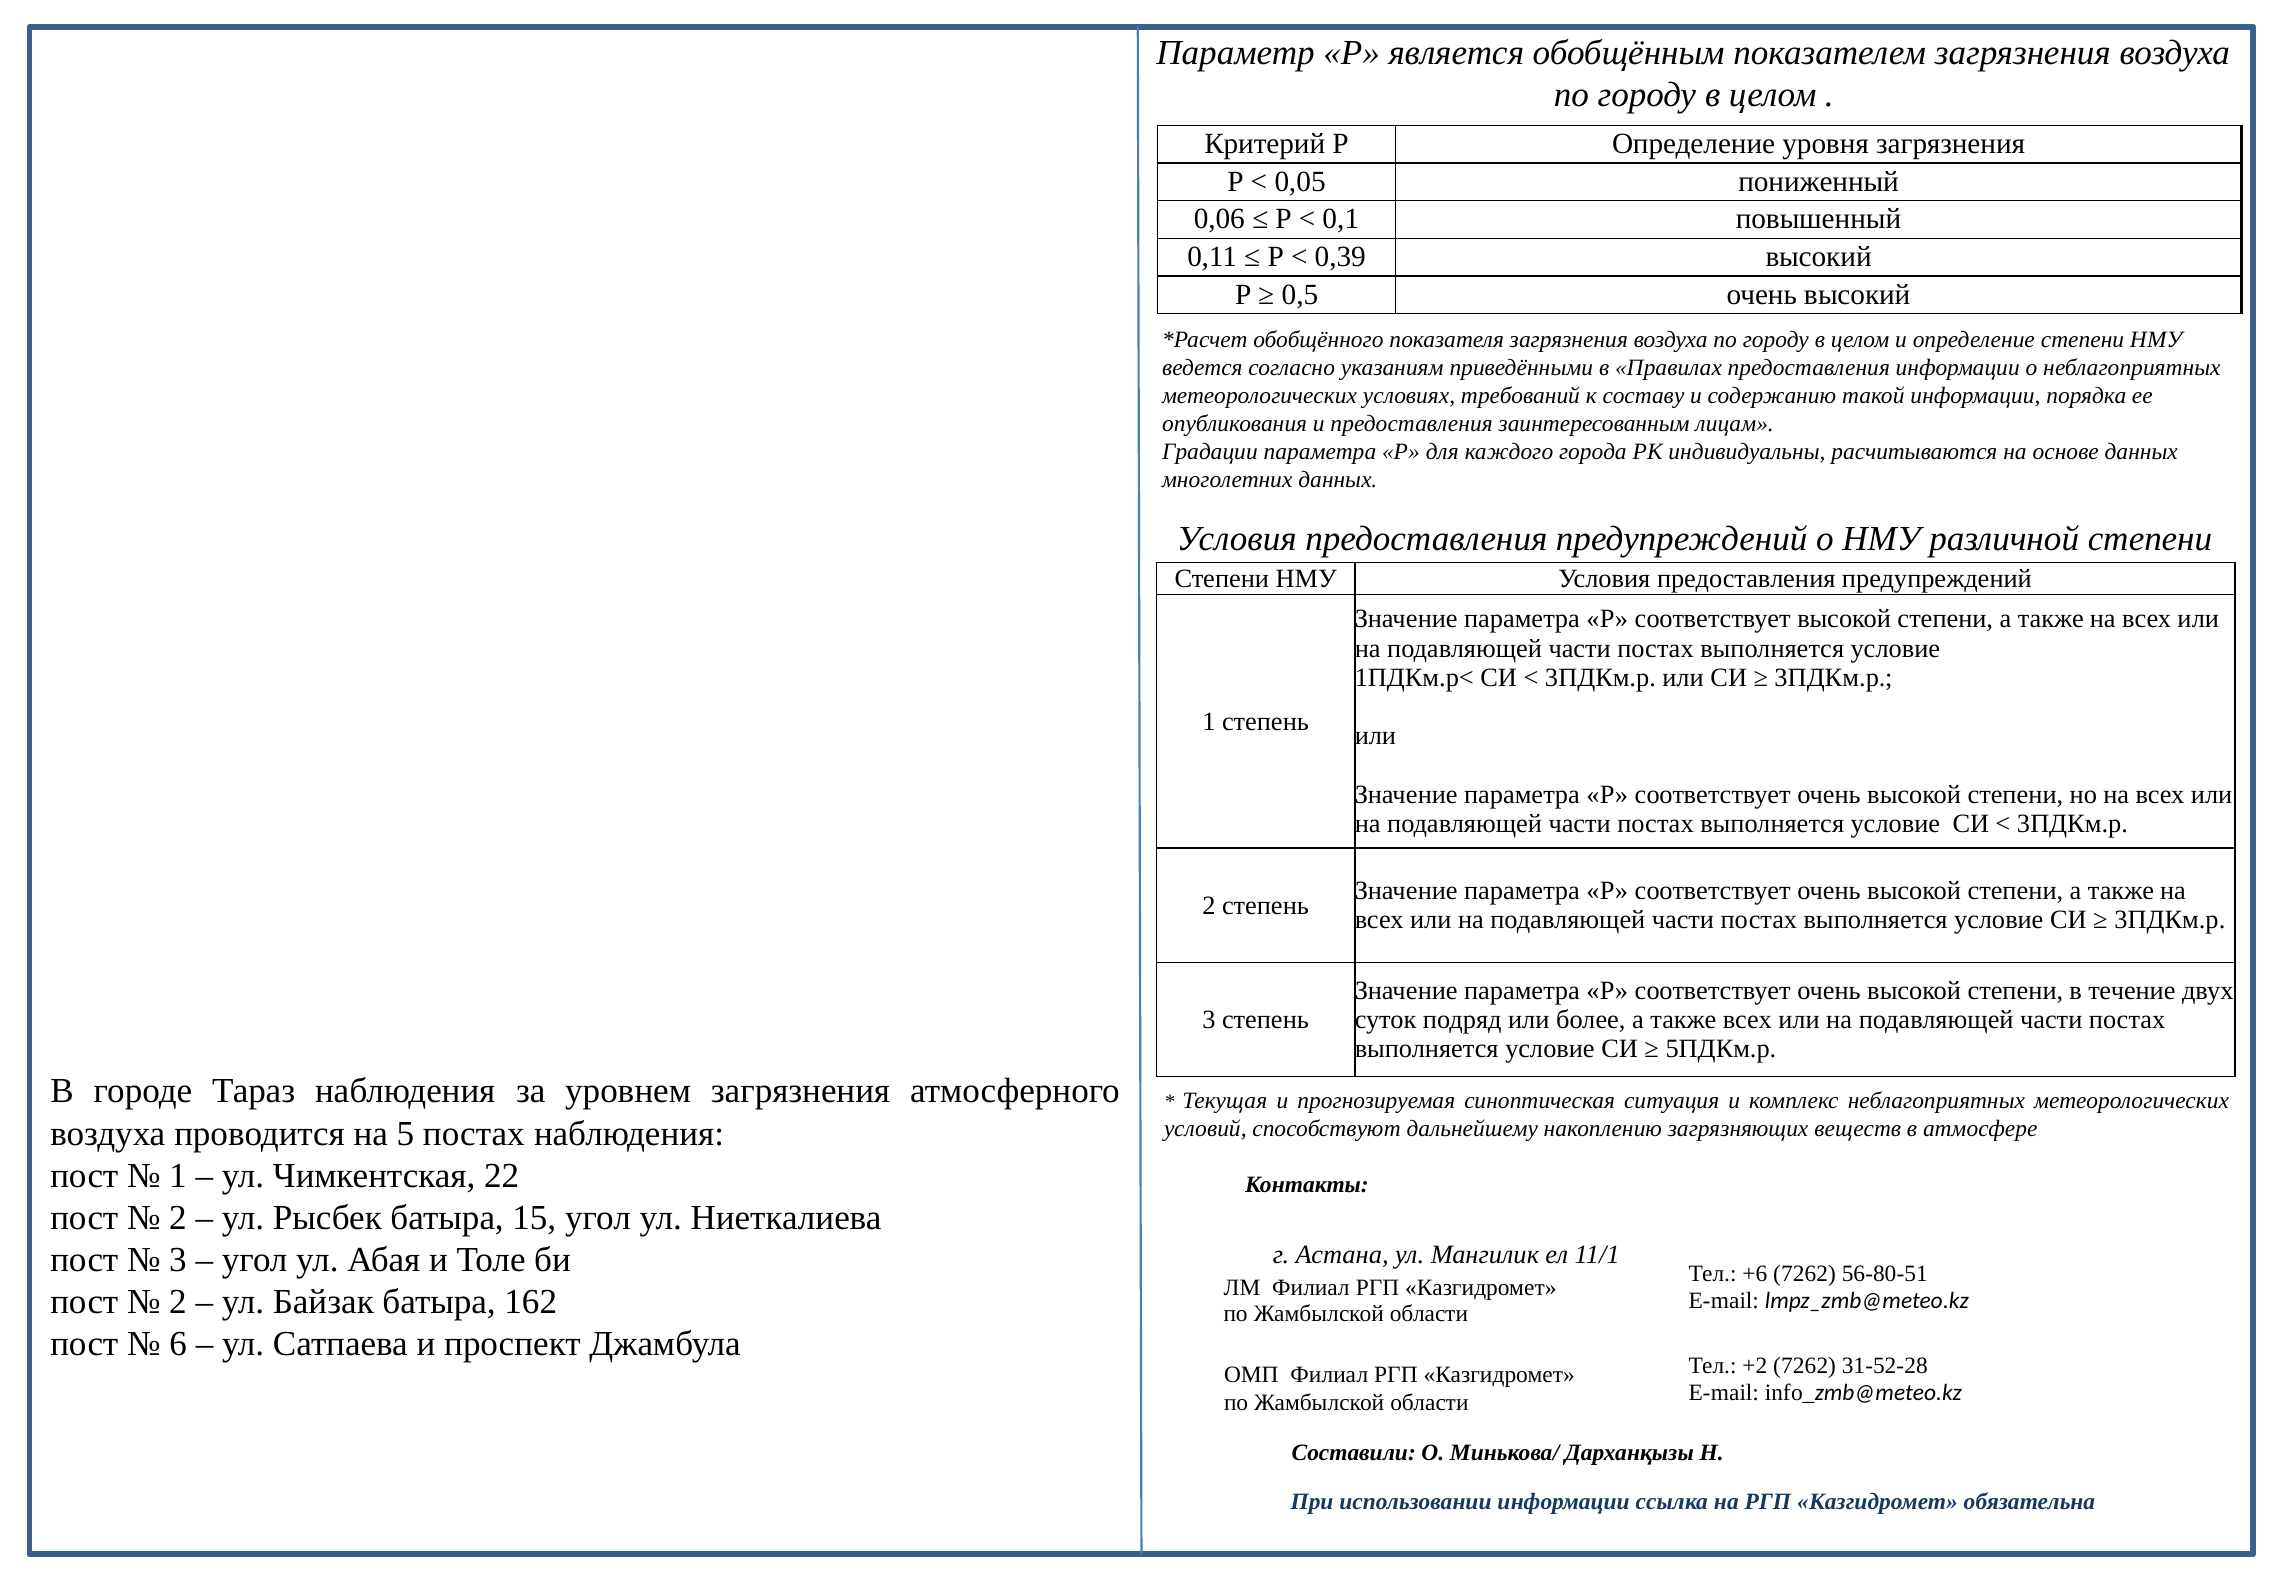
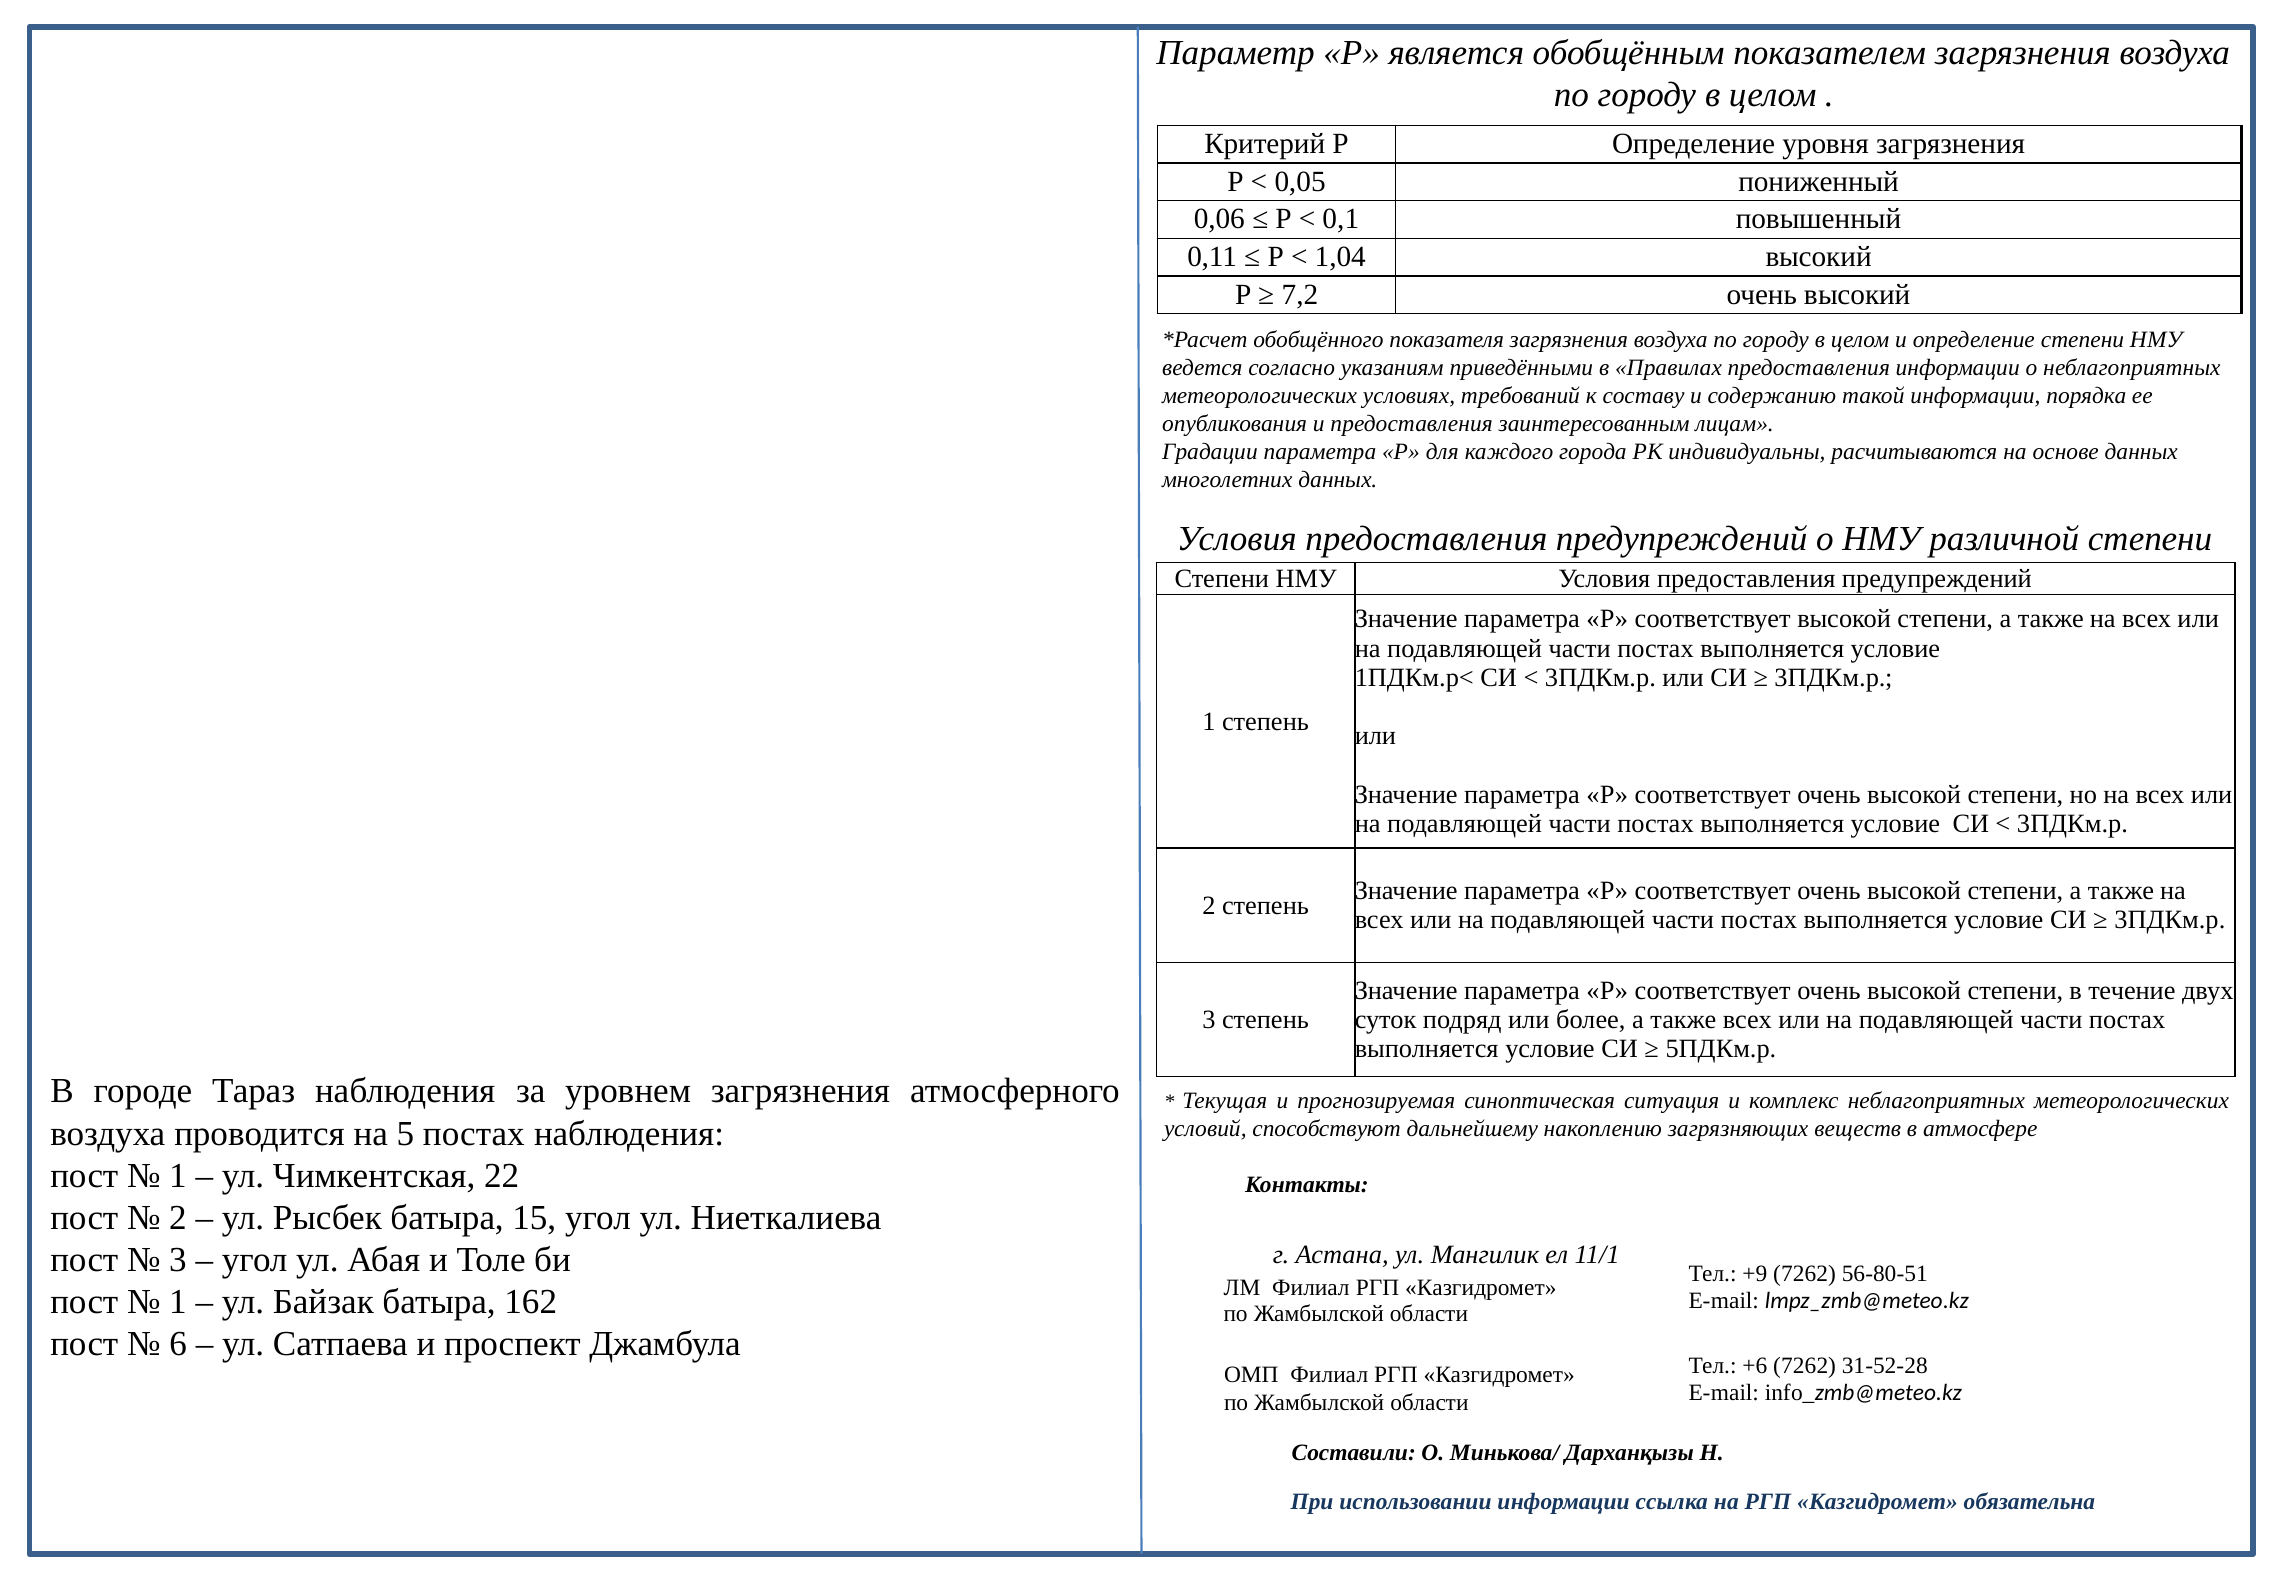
0,39: 0,39 -> 1,04 (1340, 257)
0,5: 0,5 -> 7,2 (1300, 295)
+6: +6 -> +9 (1755, 1273)
2: 2 -> 1 (178, 1302)
+2: +2 -> +6 (1755, 1365)
